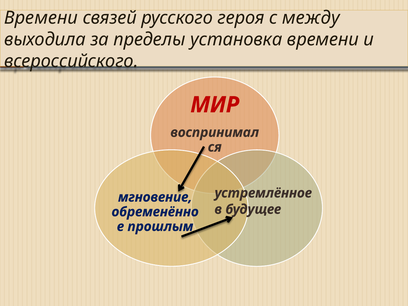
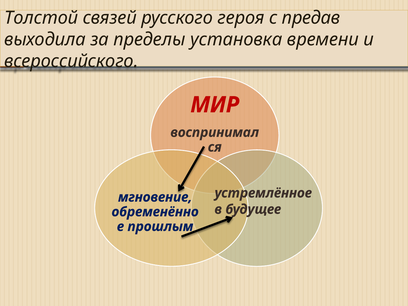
Времени: Времени -> Толстой (41, 18)
между: между -> предав (311, 18)
